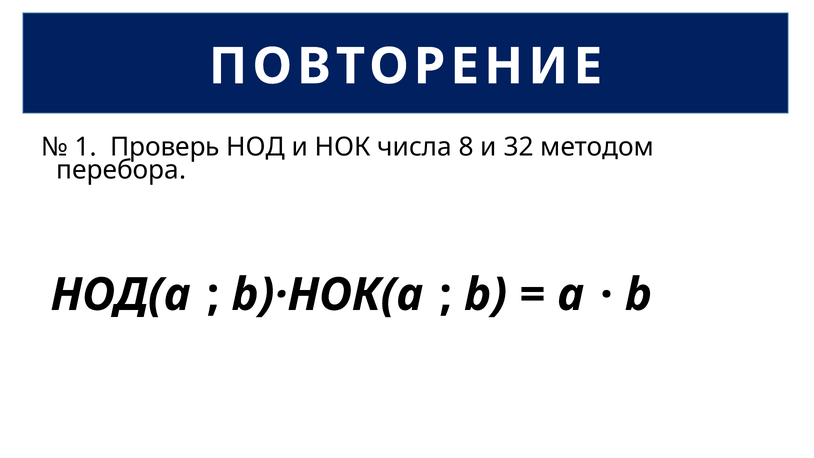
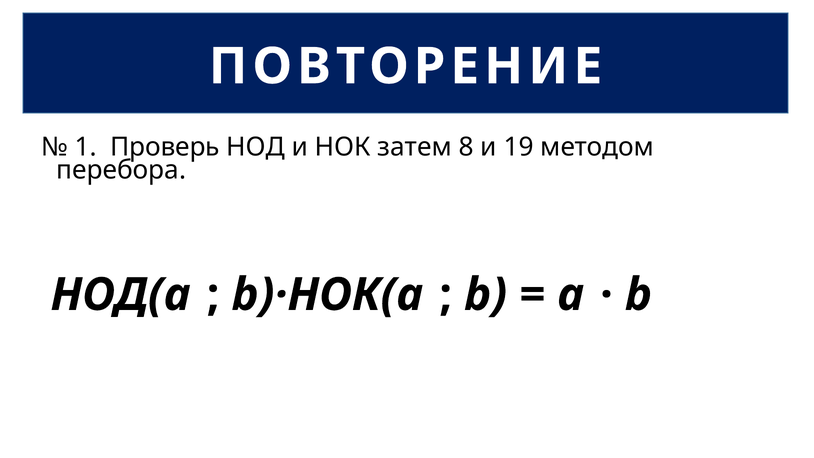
числа: числа -> затем (415, 147)
32: 32 -> 19 (519, 147)
